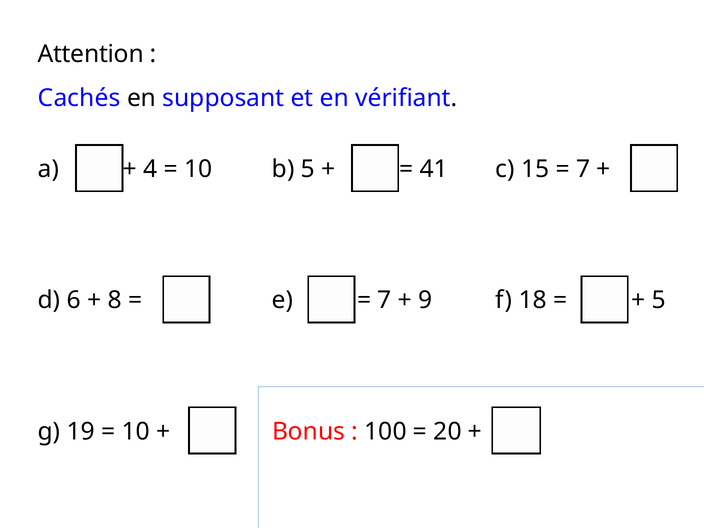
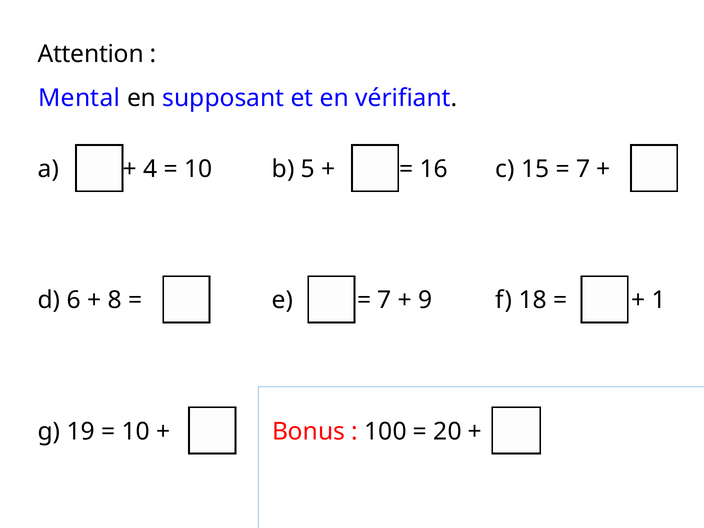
Cachés: Cachés -> Mental (79, 98)
41: 41 -> 16 (434, 169)
5: 5 -> 1 (659, 300)
